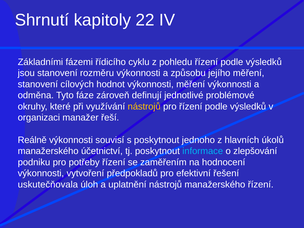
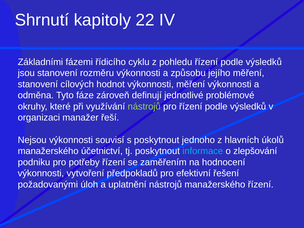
nástrojů colour: yellow -> light green (144, 107)
Reálně: Reálně -> Nejsou (32, 140)
uskutečňovala: uskutečňovala -> požadovanými (48, 185)
